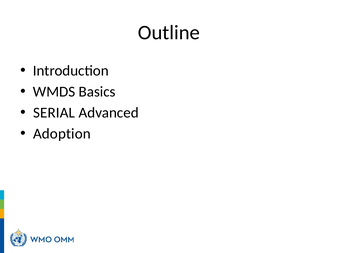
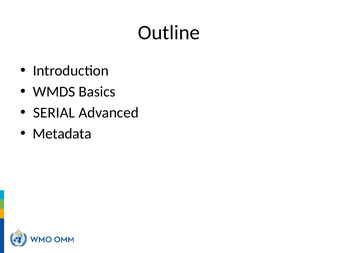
Adoption: Adoption -> Metadata (62, 134)
